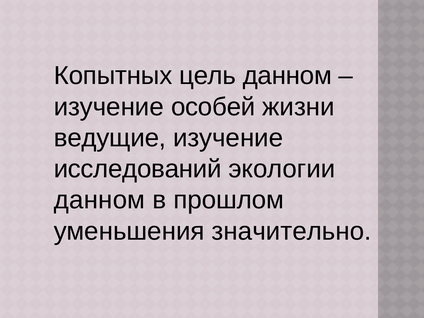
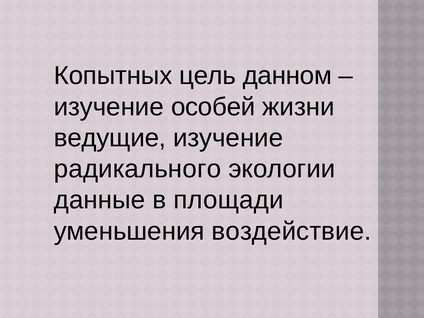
исследований: исследований -> радикального (137, 169)
данном: данном -> данные (100, 200)
прошлом: прошлом -> площади (229, 200)
значительно: значительно -> воздействие (292, 231)
